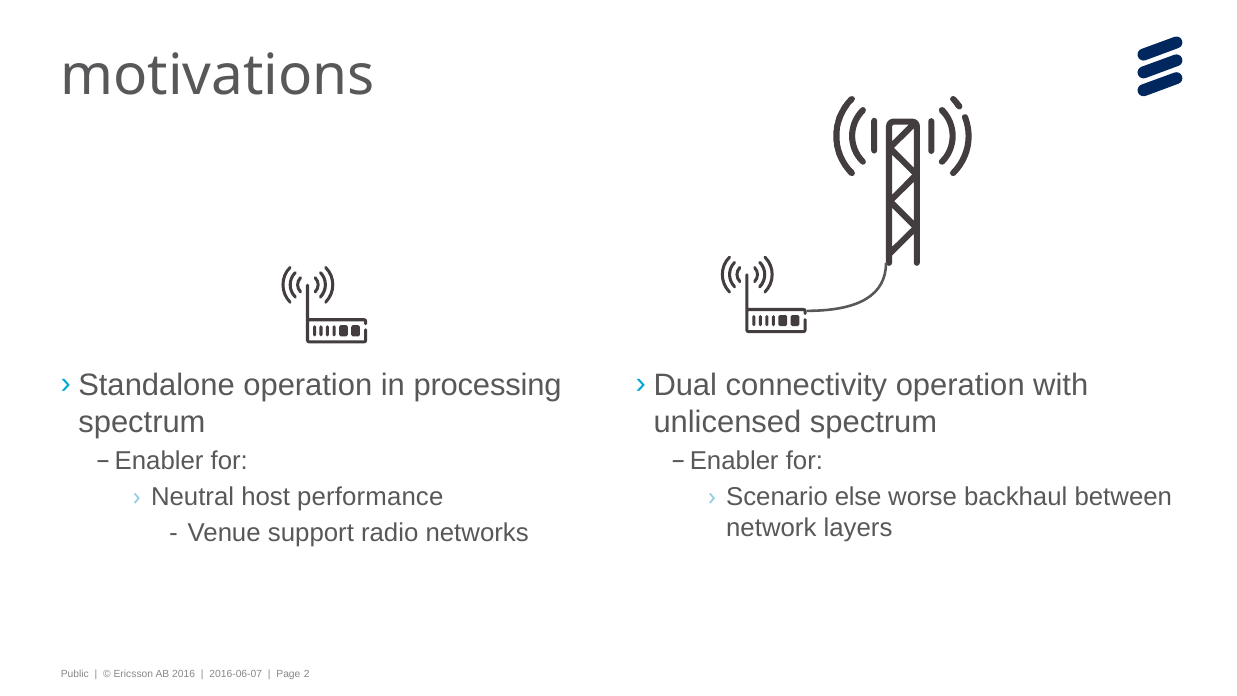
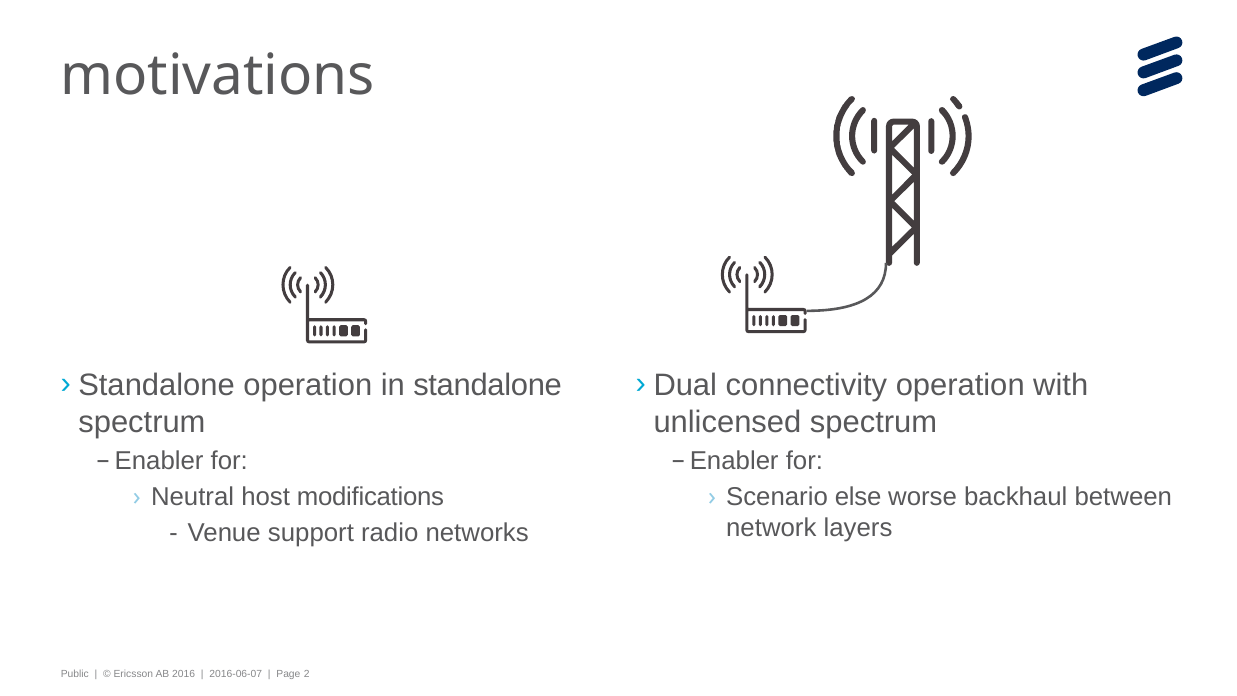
processing: processing -> standalone (488, 385)
performance: performance -> modifications (370, 497)
